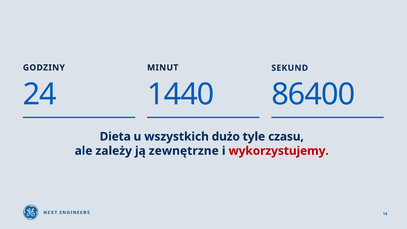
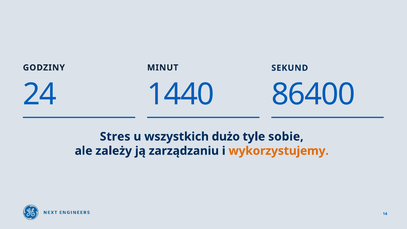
Dieta: Dieta -> Stres (115, 137)
czasu: czasu -> sobie (286, 137)
zewnętrzne: zewnętrzne -> zarządzaniu (184, 151)
wykorzystujemy colour: red -> orange (279, 151)
